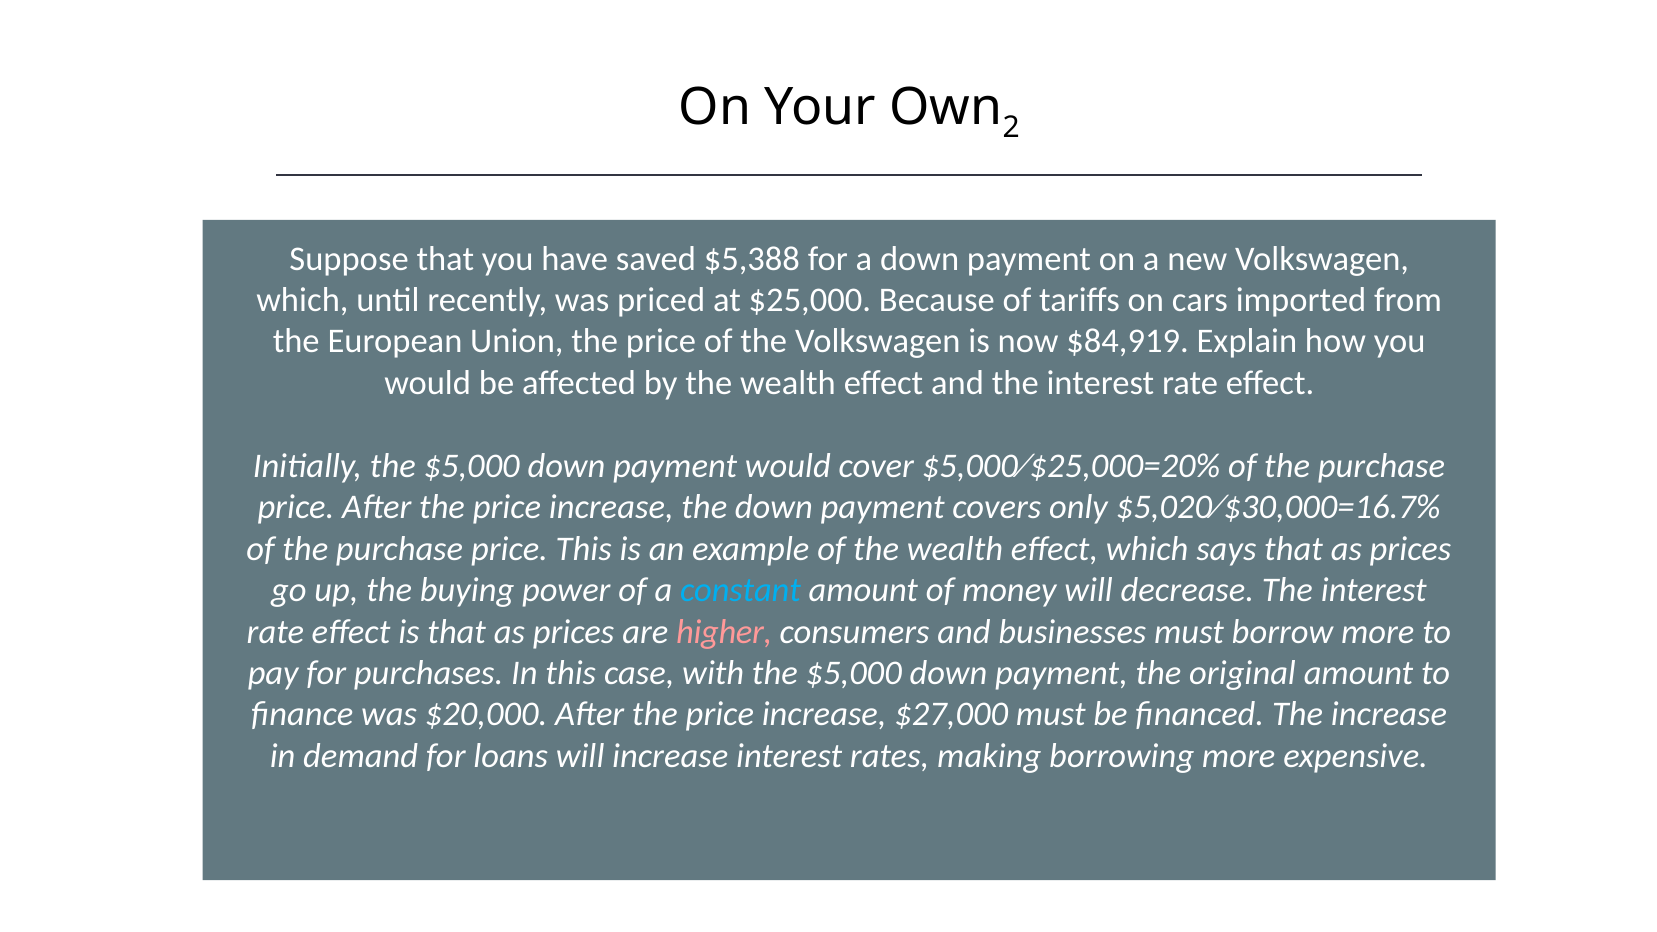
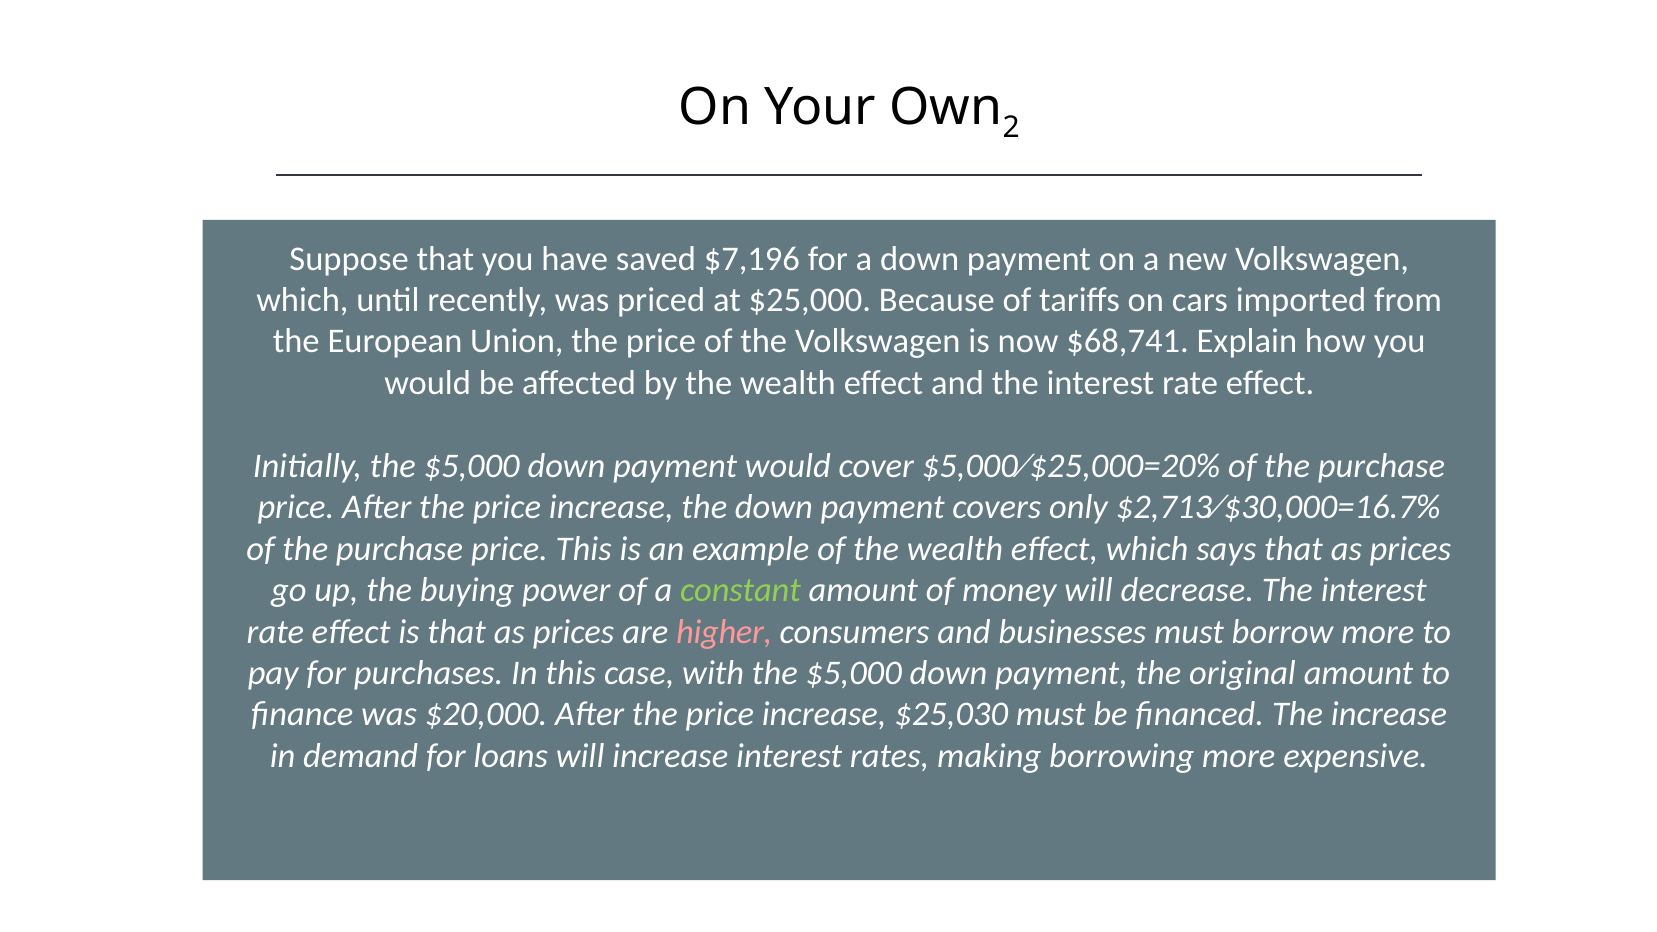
$5,388: $5,388 -> $7,196 (752, 259)
$84,919: $84,919 -> $68,741 (1128, 342)
$5,020∕$30,000=16.7%: $5,020∕$30,000=16.7% -> $2,713∕$30,000=16.7% (1278, 507)
constant colour: light blue -> light green (740, 590)
$27,000: $27,000 -> $25,030 (951, 715)
